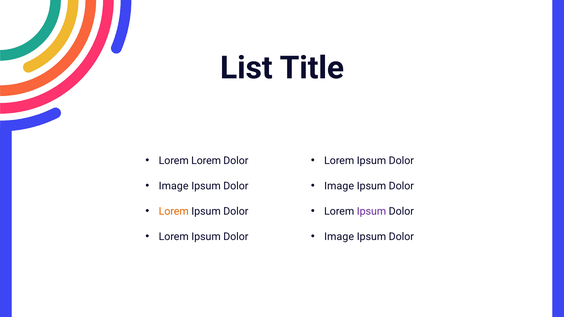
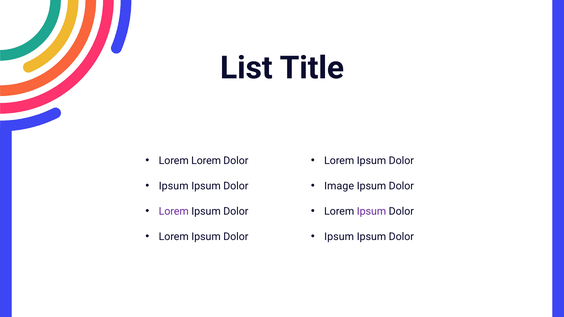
Image: Image -> Ipsum (174, 186)
Lorem colour: orange -> purple (174, 212)
Image: Image -> Ipsum (339, 237)
